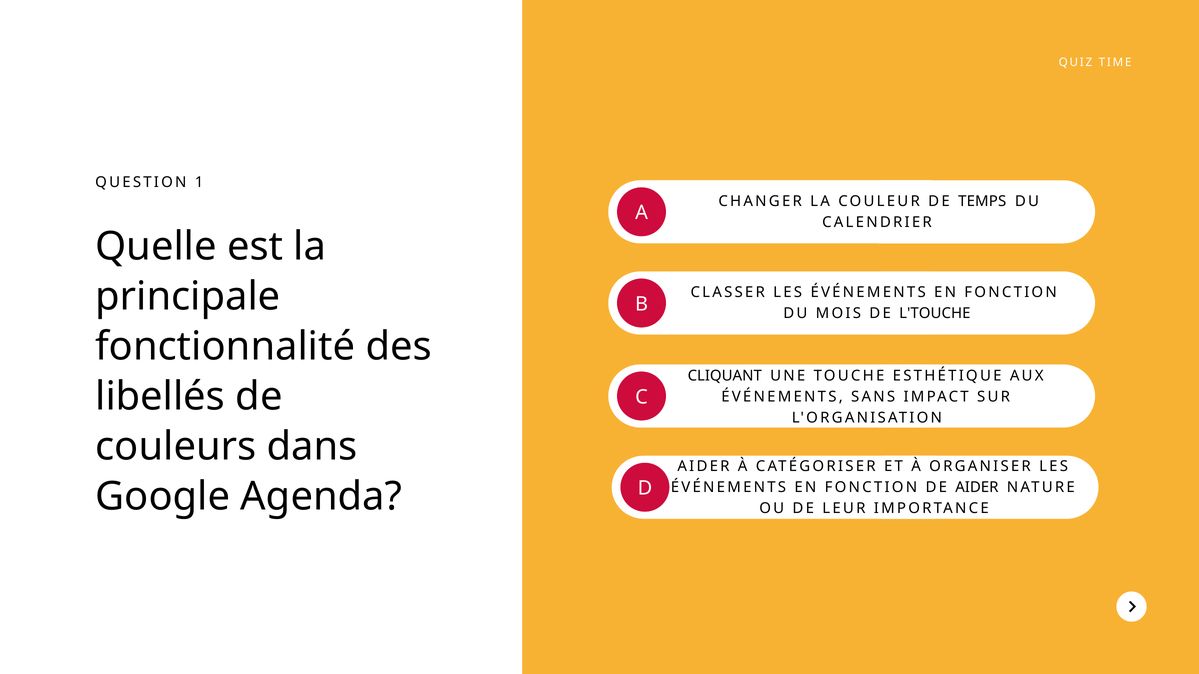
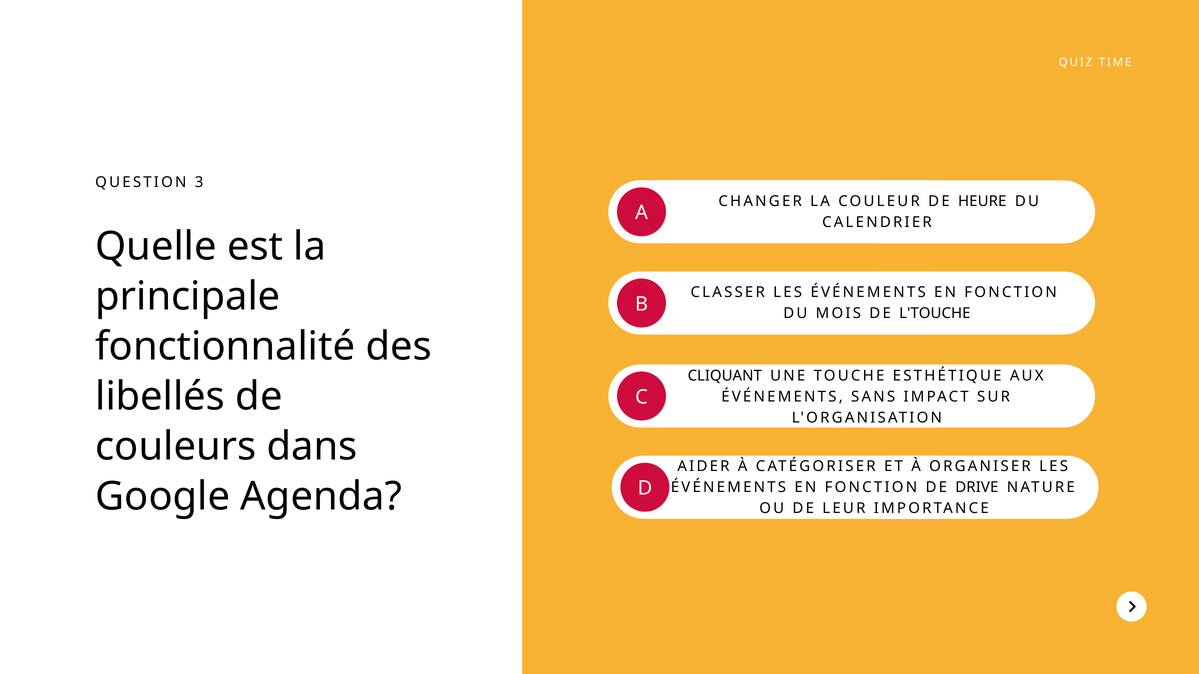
1: 1 -> 3 (199, 182)
TEMPS: TEMPS -> HEURE (982, 201)
DE AIDER: AIDER -> DRIVE (977, 487)
